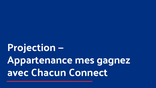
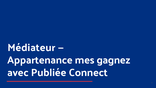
Projection: Projection -> Médiateur (31, 47)
Chacun: Chacun -> Publiée (49, 72)
